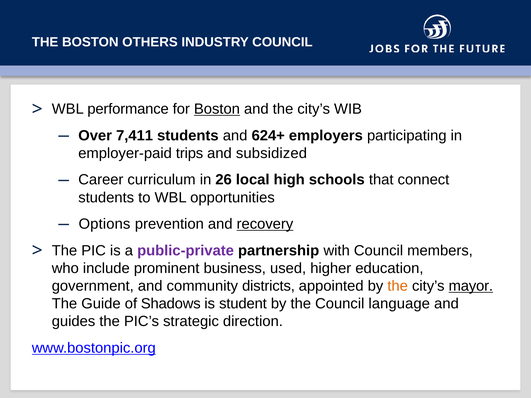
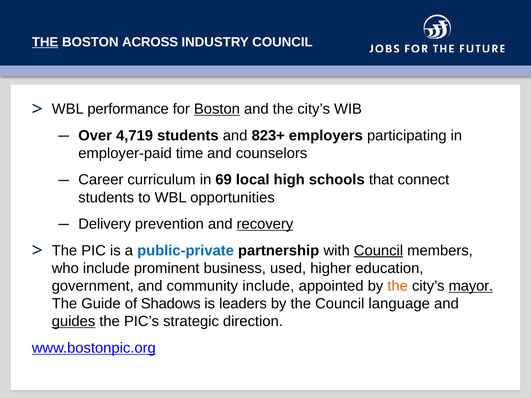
THE underline: none -> present (45, 42)
OTHERS: OTHERS -> ACROSS (150, 42)
7,411: 7,411 -> 4,719 (135, 136)
624+: 624+ -> 823+ (268, 136)
trips: trips -> time (190, 153)
subsidized: subsidized -> counselors (272, 153)
26: 26 -> 69 (224, 180)
Options: Options -> Delivery (105, 224)
public-private colour: purple -> blue (186, 251)
Council underline: none -> present (379, 251)
community districts: districts -> include (268, 286)
student: student -> leaders (243, 304)
guides underline: none -> present (74, 322)
